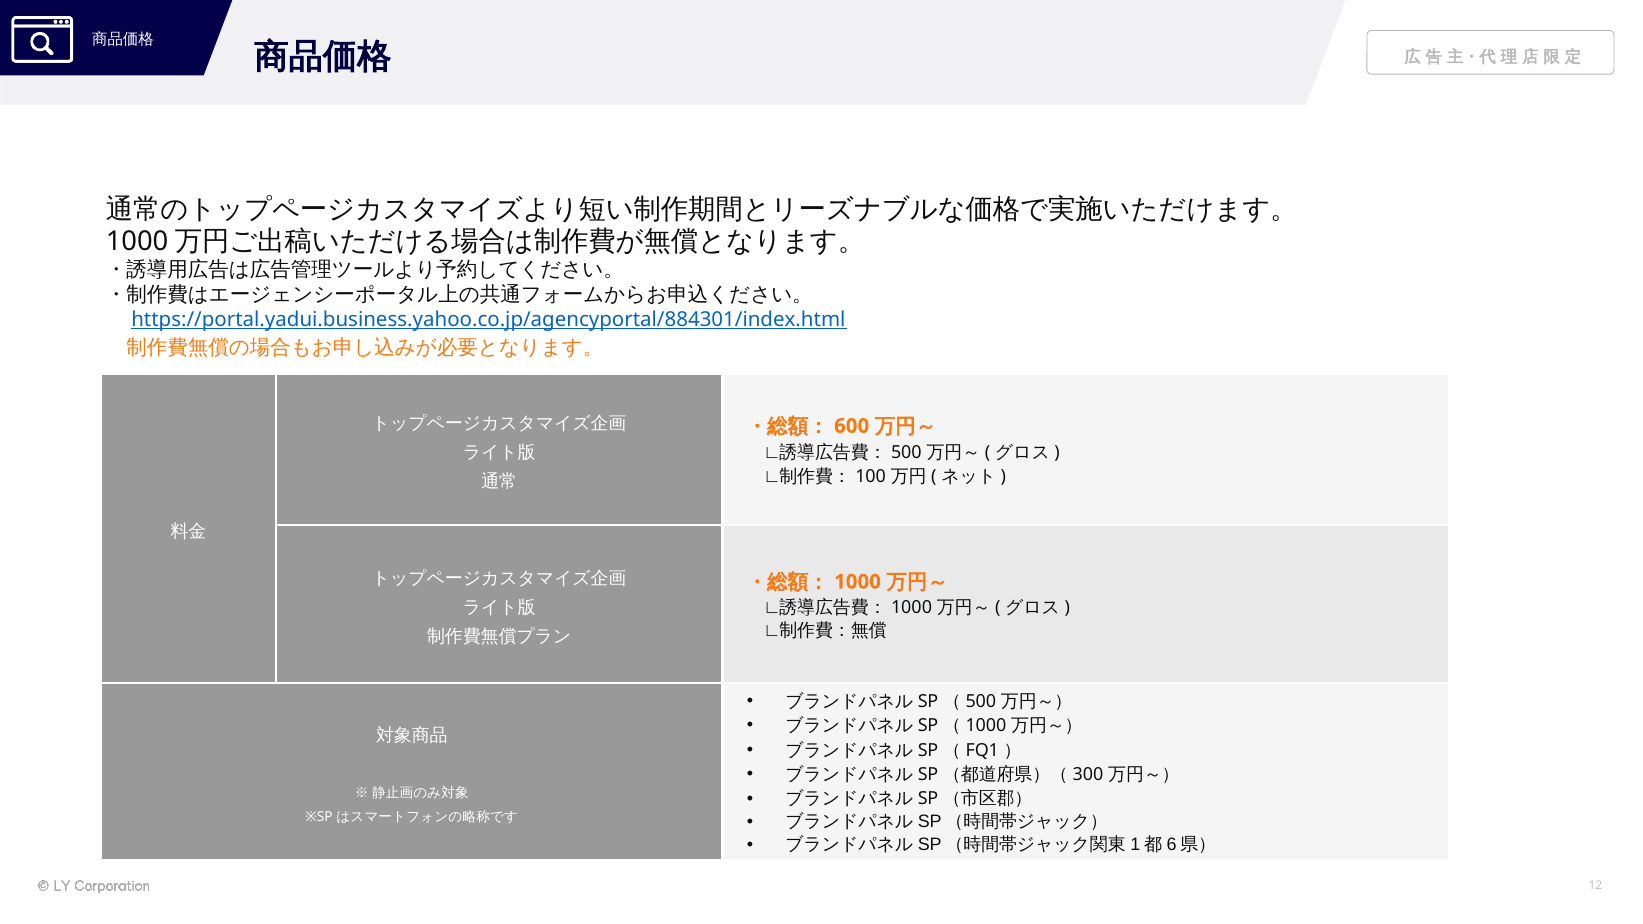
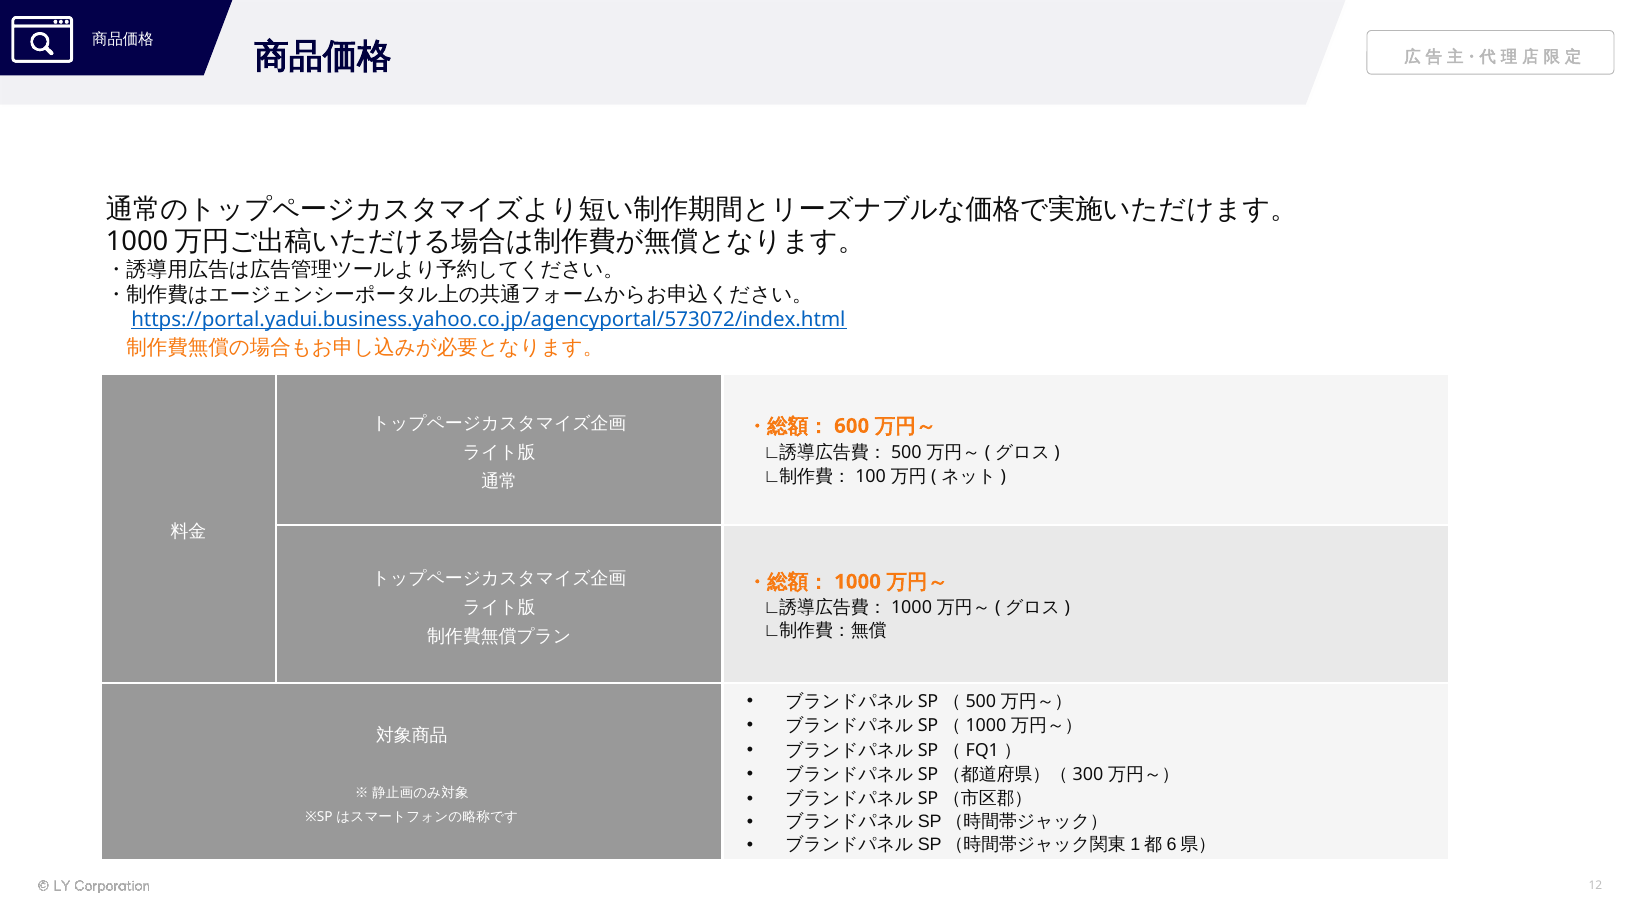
https://portal.yadui.business.yahoo.co.jp/agencyportal/884301/index.html: https://portal.yadui.business.yahoo.co.jp/agencyportal/884301/index.html -> https://portal.yadui.business.yahoo.co.jp/agencyportal/573072/index.html (488, 319)
